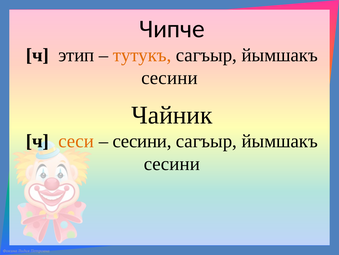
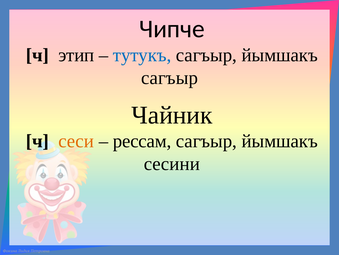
тутукъ colour: orange -> blue (142, 55)
сесини: сесини -> сагъыр (170, 78)
сесини: сесини -> рессам (142, 141)
